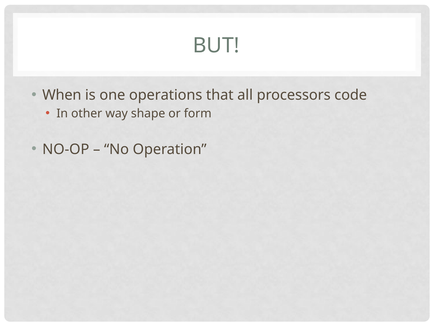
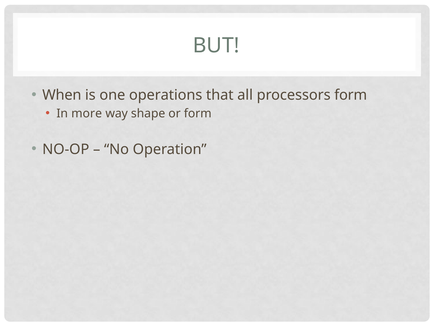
processors code: code -> form (351, 95)
other: other -> more (87, 113)
